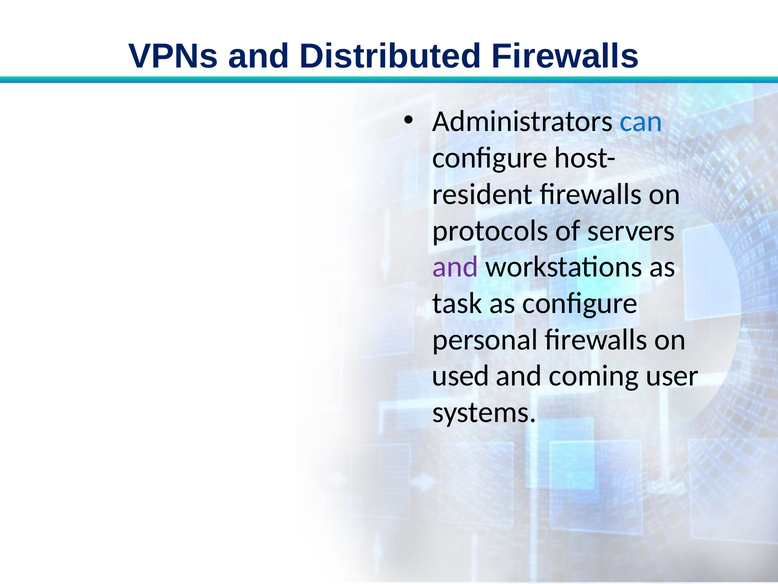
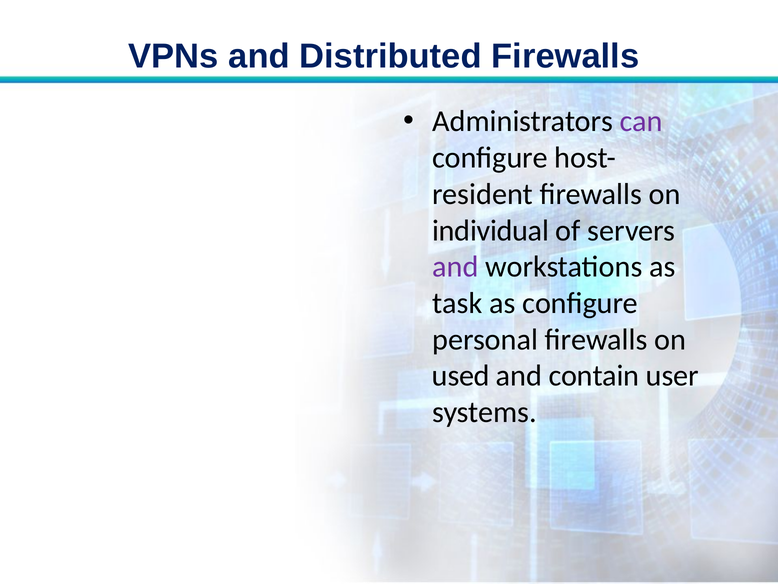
can colour: blue -> purple (641, 121)
protocols: protocols -> individual (491, 230)
coming: coming -> contain (594, 376)
